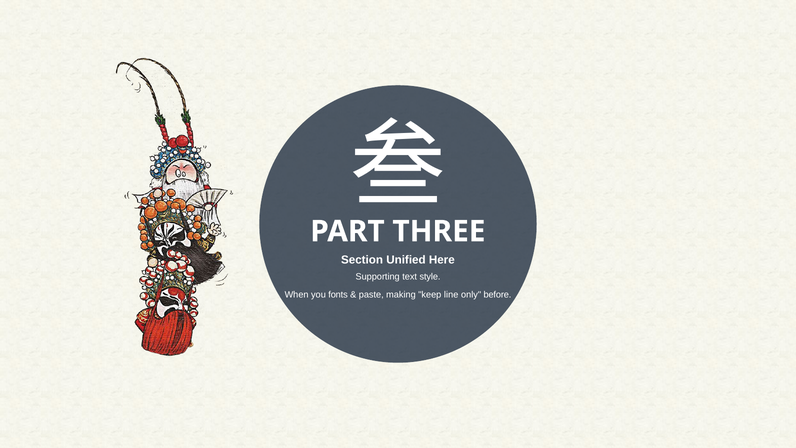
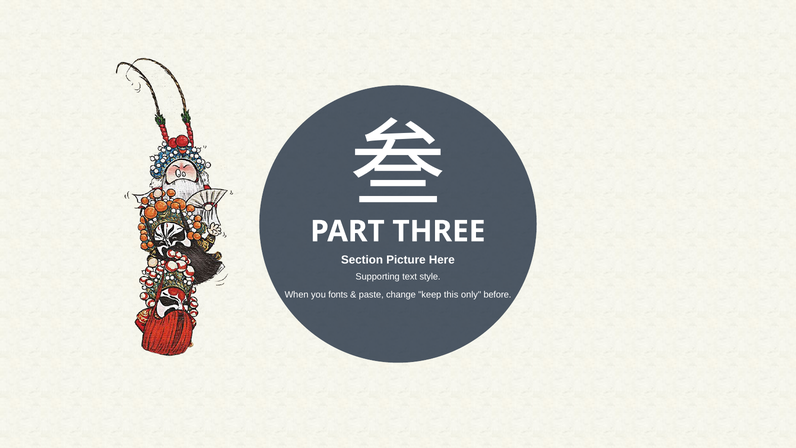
Unified: Unified -> Picture (406, 260)
making: making -> change (401, 295)
line: line -> this (451, 295)
